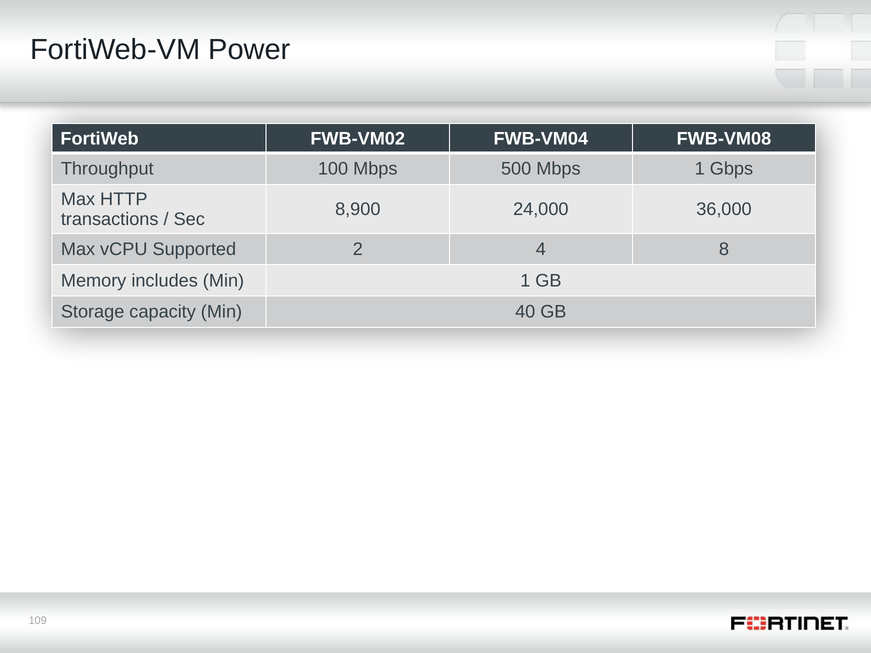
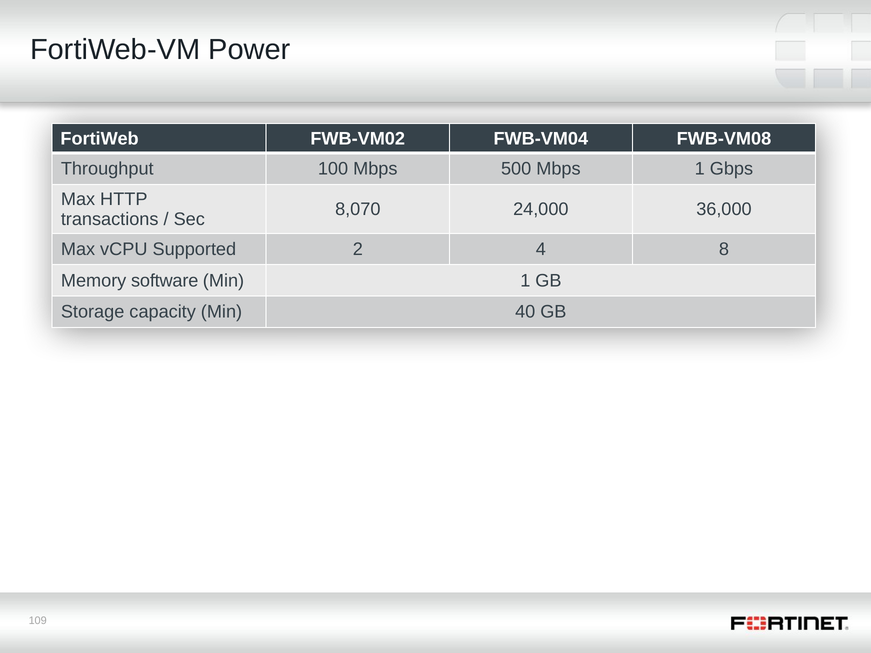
8,900: 8,900 -> 8,070 (358, 209)
includes: includes -> software (165, 281)
